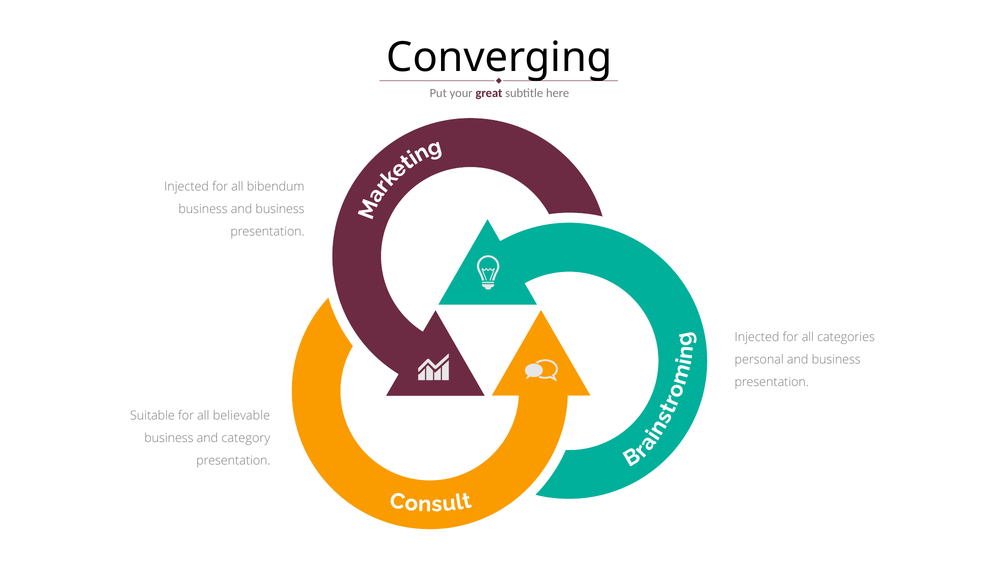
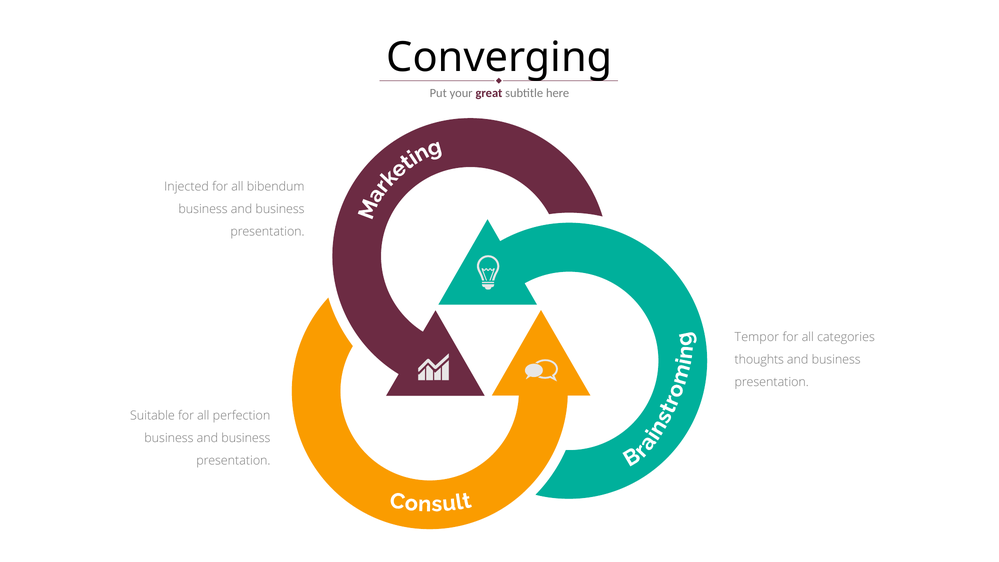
Injected: Injected -> Tempor (757, 337)
personal: personal -> thoughts (759, 360)
believable: believable -> perfection (241, 415)
category: category -> business (246, 438)
